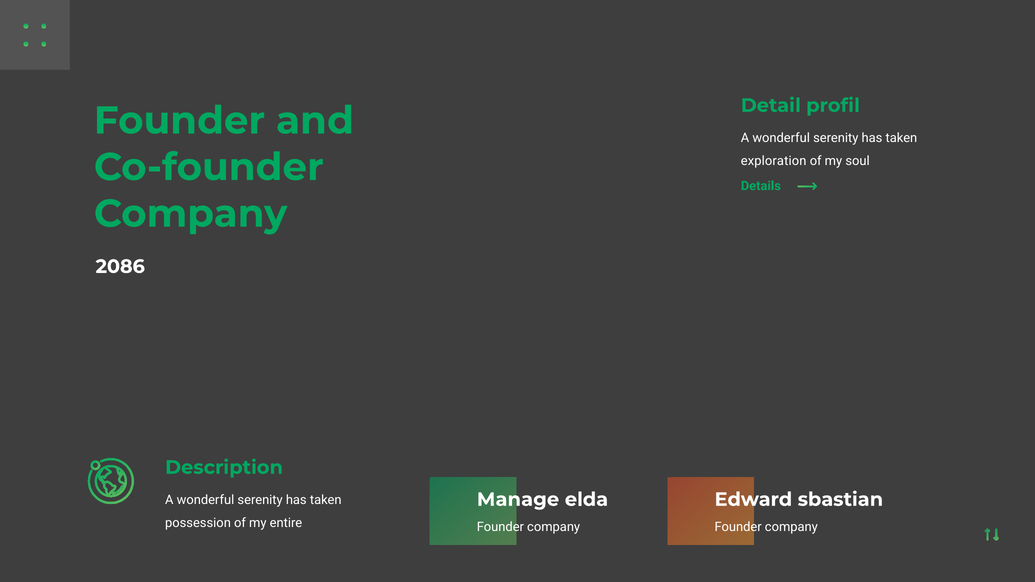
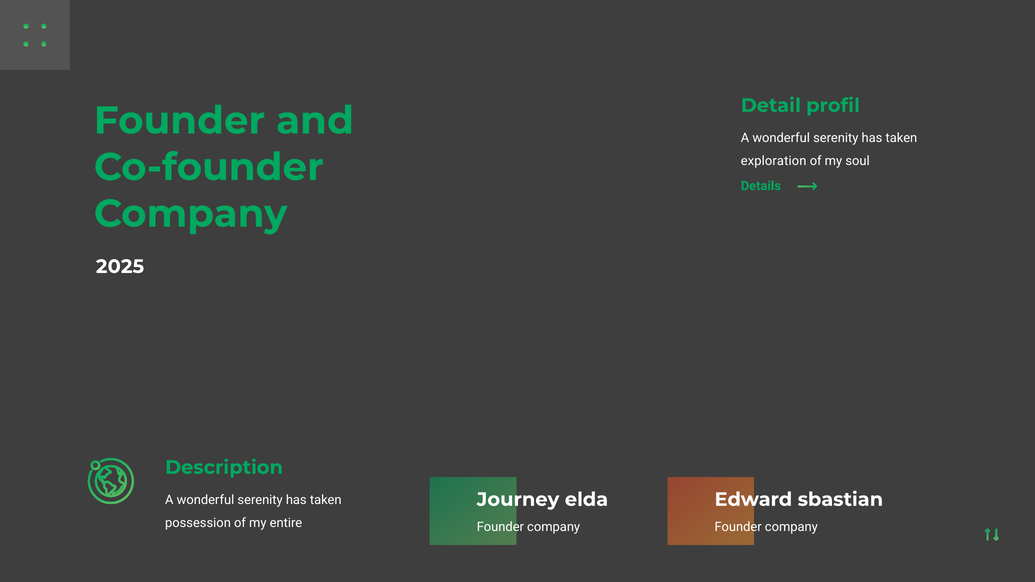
2086: 2086 -> 2025 (120, 267)
Manage: Manage -> Journey (518, 500)
